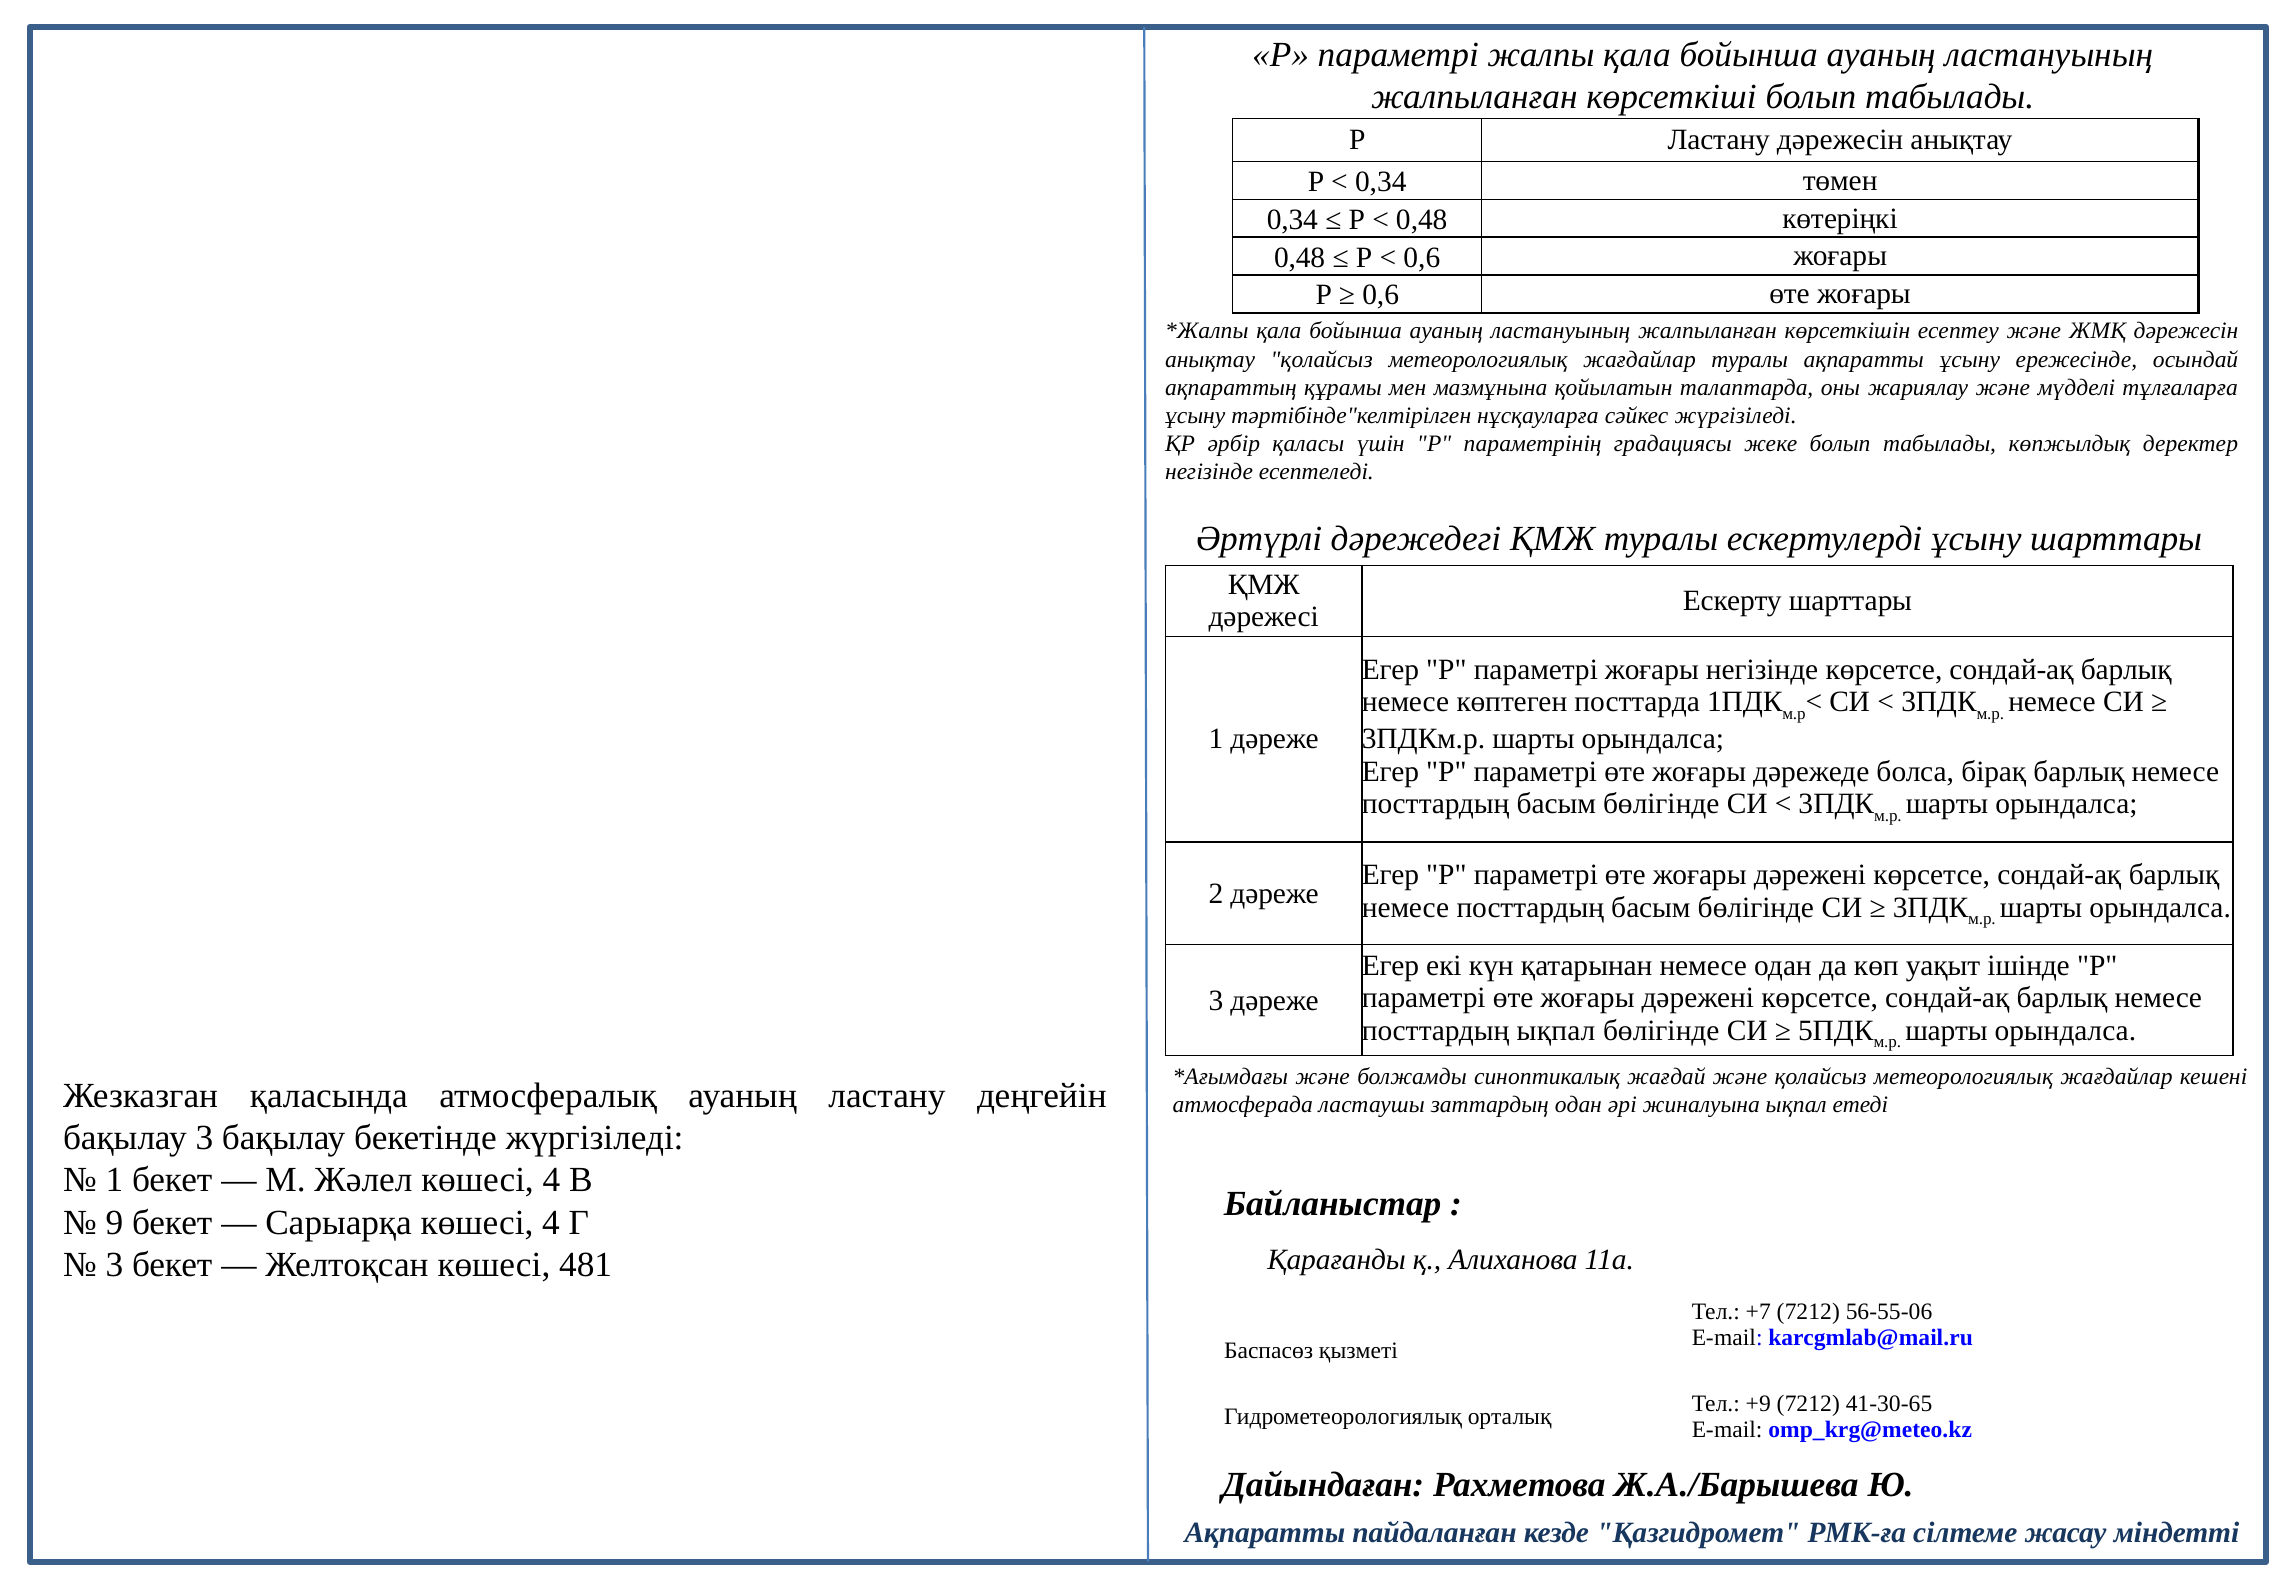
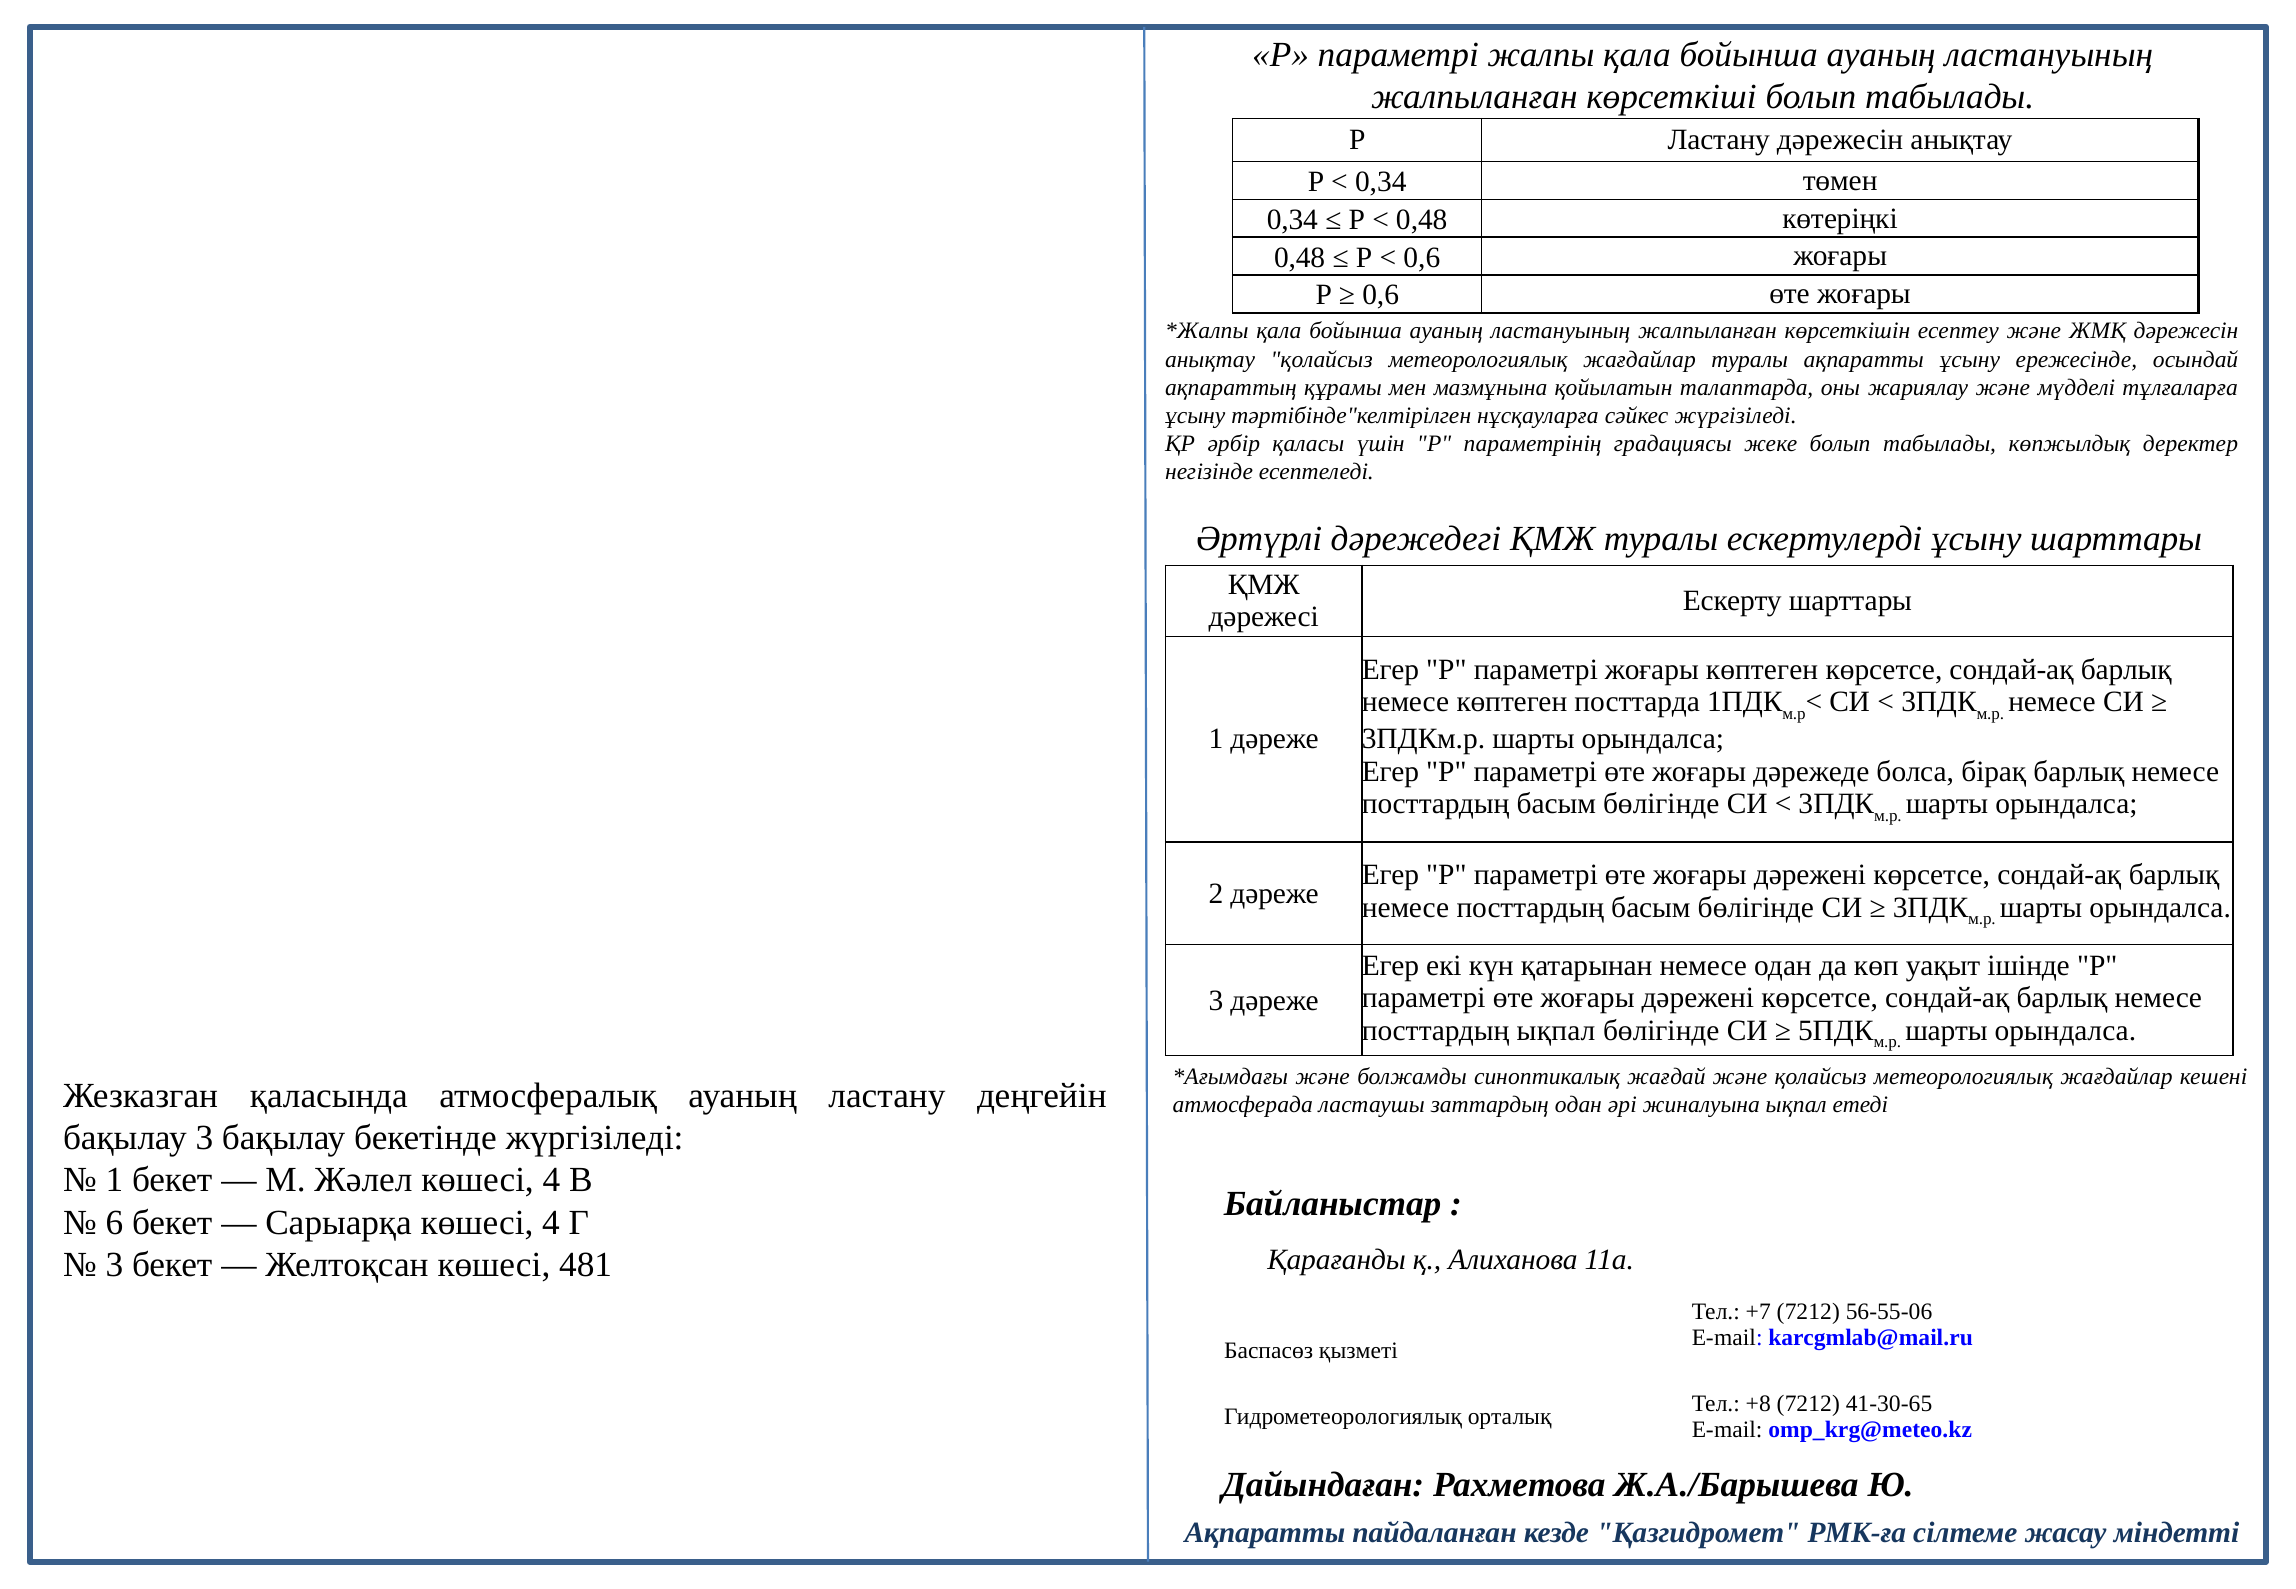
жоғары негізінде: негізінде -> көптеген (1762, 670)
9: 9 -> 6 (114, 1223)
+9: +9 -> +8 (1758, 1404)
